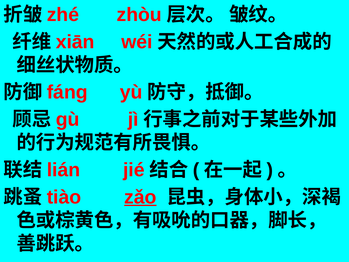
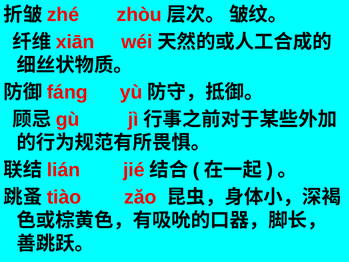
zǎo underline: present -> none (140, 197)
